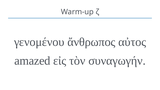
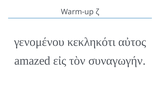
ἄνθρωπος: ἄνθρωπος -> κεκληκότι (91, 42)
